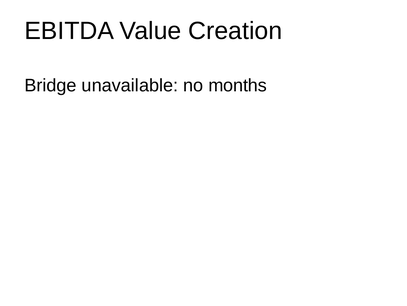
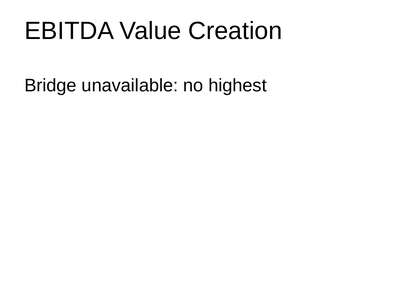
months: months -> highest (238, 85)
